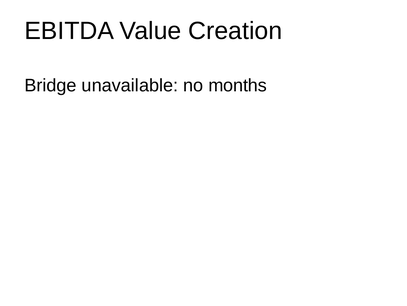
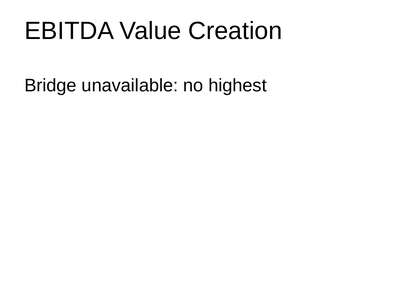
months: months -> highest (238, 85)
